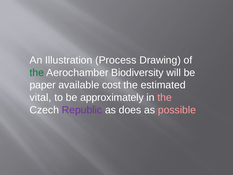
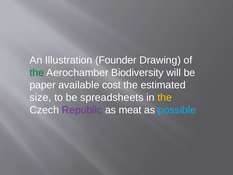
Process: Process -> Founder (116, 60)
vital: vital -> size (40, 97)
approximately: approximately -> spreadsheets (112, 97)
the colour: pink -> yellow (165, 97)
does: does -> meat (130, 110)
possible colour: pink -> light blue (177, 110)
